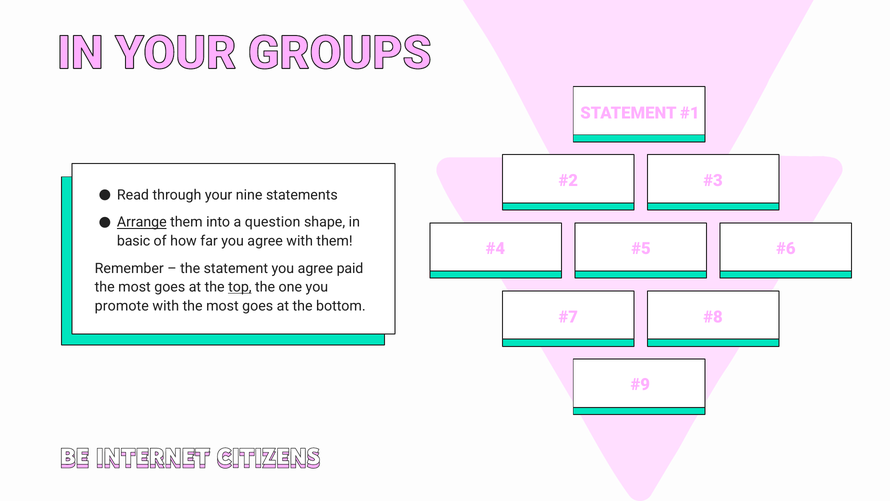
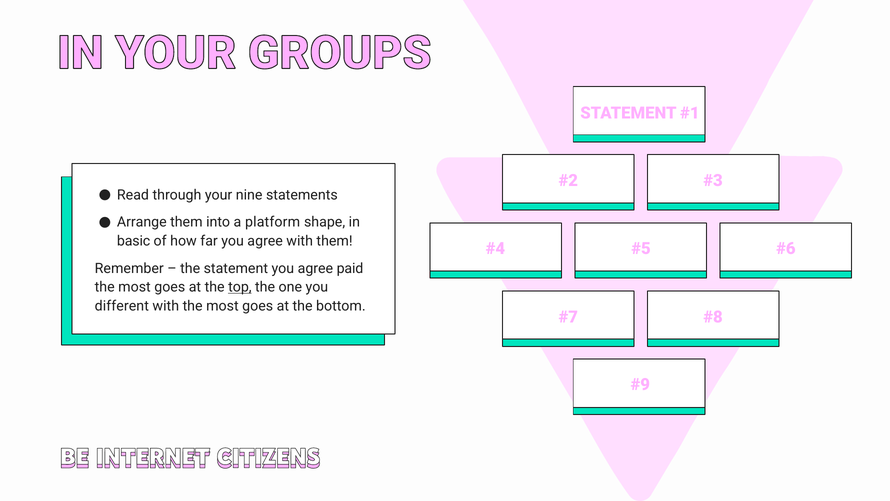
Arrange underline: present -> none (142, 222)
question: question -> platform (273, 222)
promote: promote -> different (122, 306)
